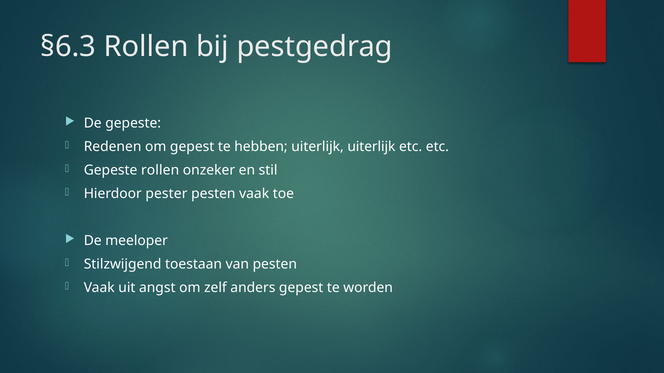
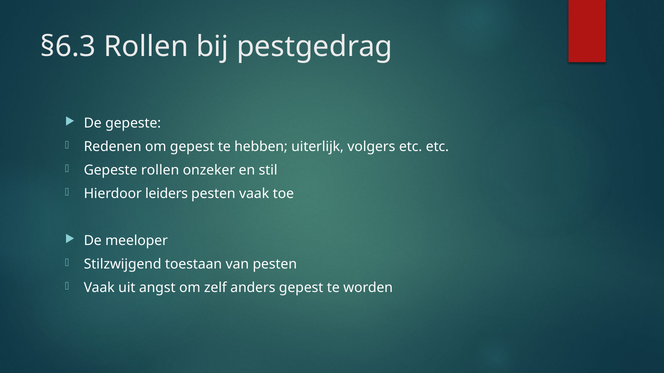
uiterlijk uiterlijk: uiterlijk -> volgers (371, 147)
pester: pester -> leiders (167, 194)
